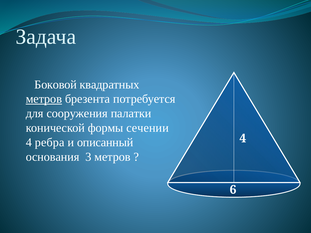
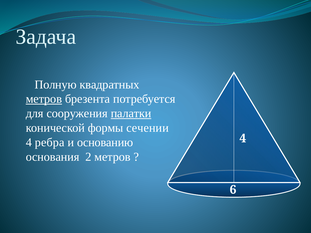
Боковой: Боковой -> Полную (56, 85)
палатки underline: none -> present (131, 114)
описанный: описанный -> основанию (105, 143)
3: 3 -> 2 (88, 157)
